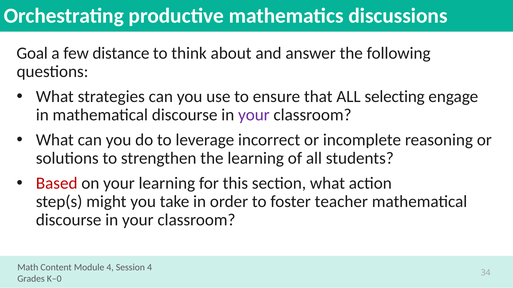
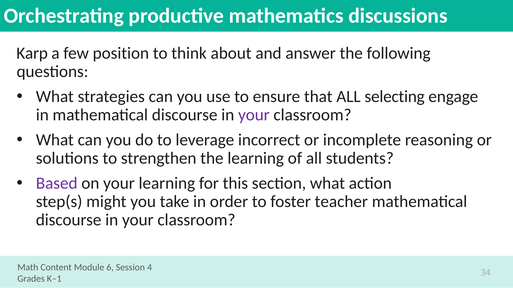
Goal: Goal -> Karp (32, 53)
distance: distance -> position (121, 53)
Based colour: red -> purple (57, 183)
Module 4: 4 -> 6 (110, 268)
K–0: K–0 -> K–1 (54, 279)
